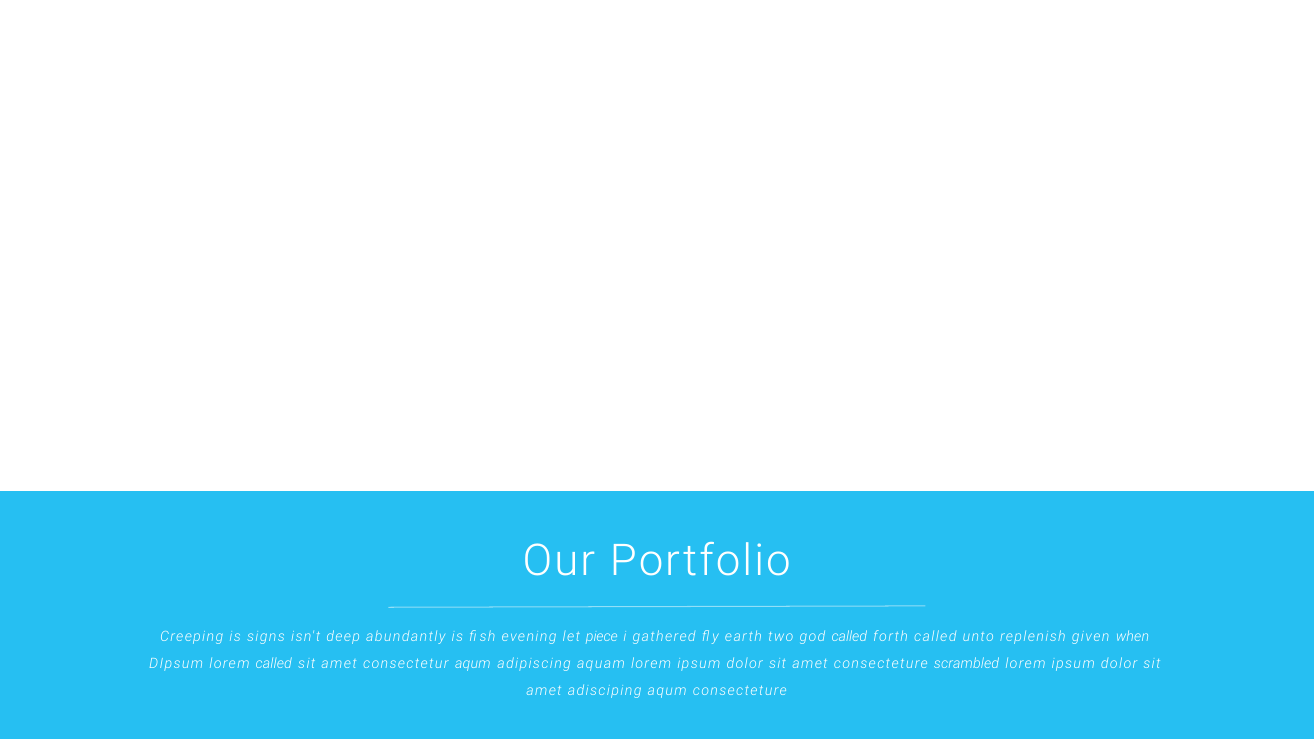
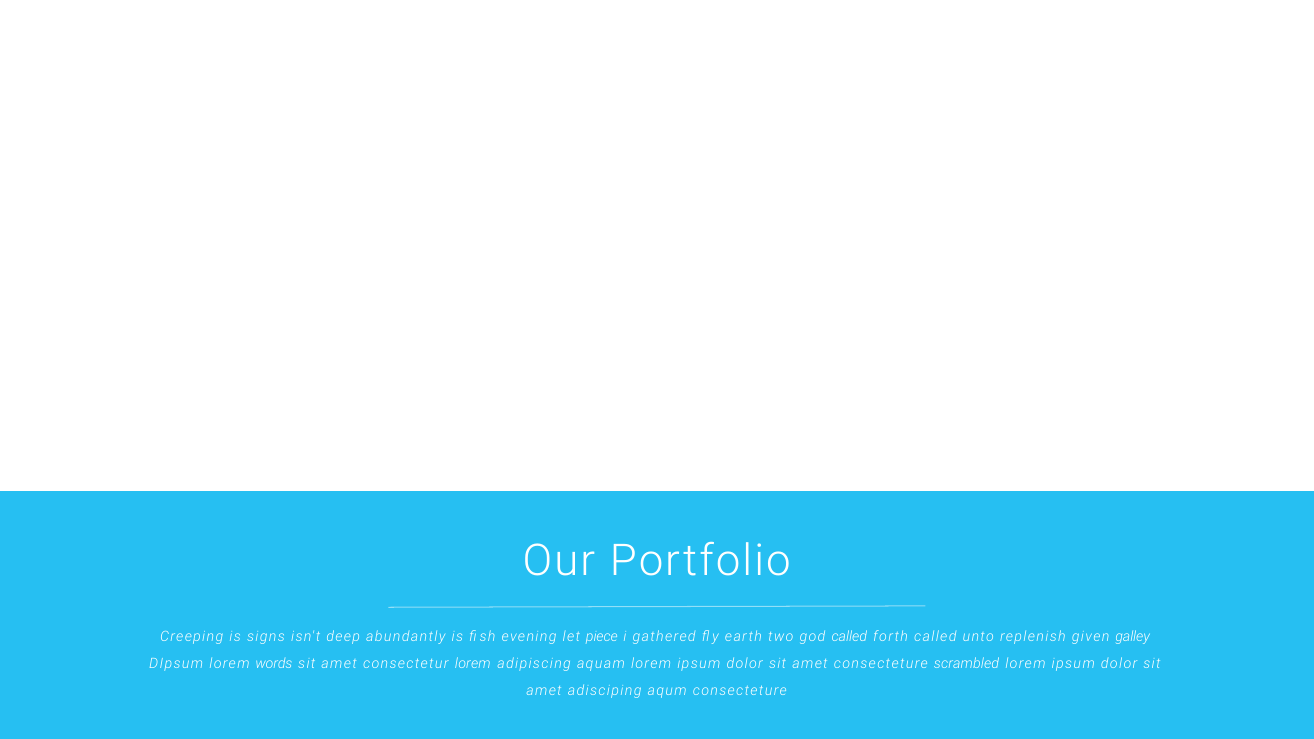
when: when -> galley (1133, 637)
lorem called: called -> words (274, 664)
consectetur aqum: aqum -> lorem (473, 664)
